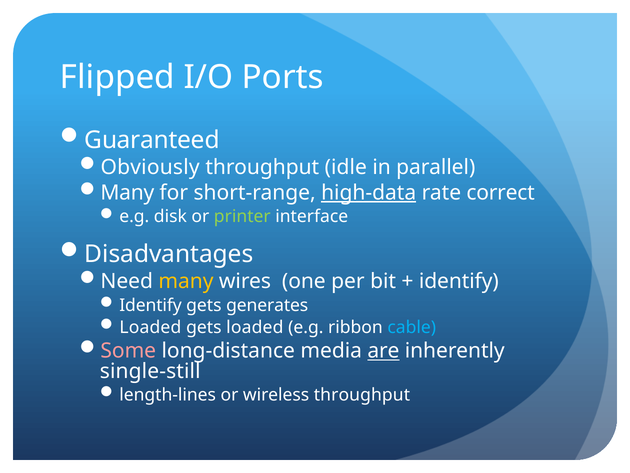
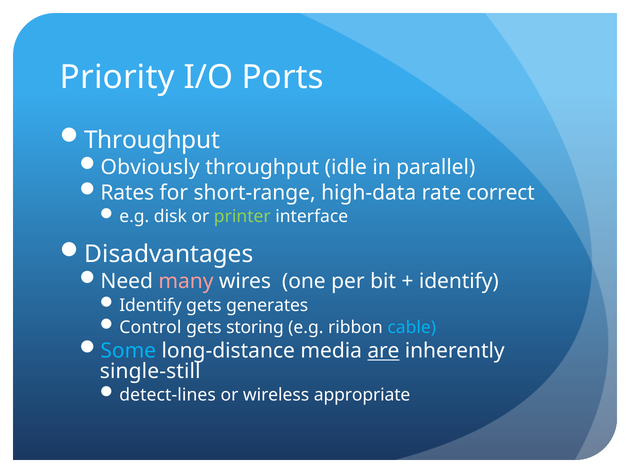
Flipped: Flipped -> Priority (117, 77)
Guaranteed: Guaranteed -> Throughput (152, 140)
Many: Many -> Rates (127, 193)
high-data underline: present -> none (369, 193)
many colour: yellow -> pink (186, 281)
Loaded: Loaded -> Control (150, 327)
gets loaded: loaded -> storing (255, 327)
Some colour: pink -> light blue (128, 351)
length-lines: length-lines -> detect-lines (168, 395)
wireless throughput: throughput -> appropriate (362, 395)
